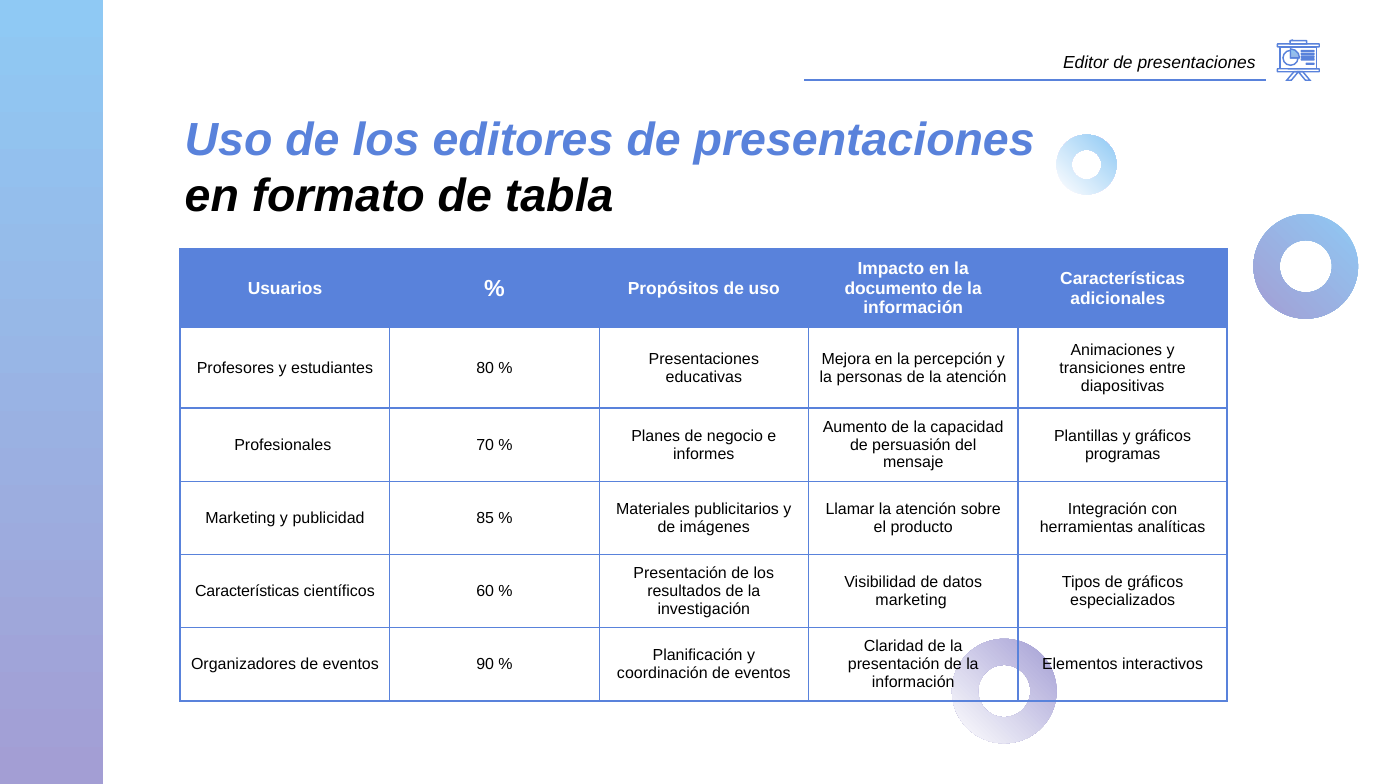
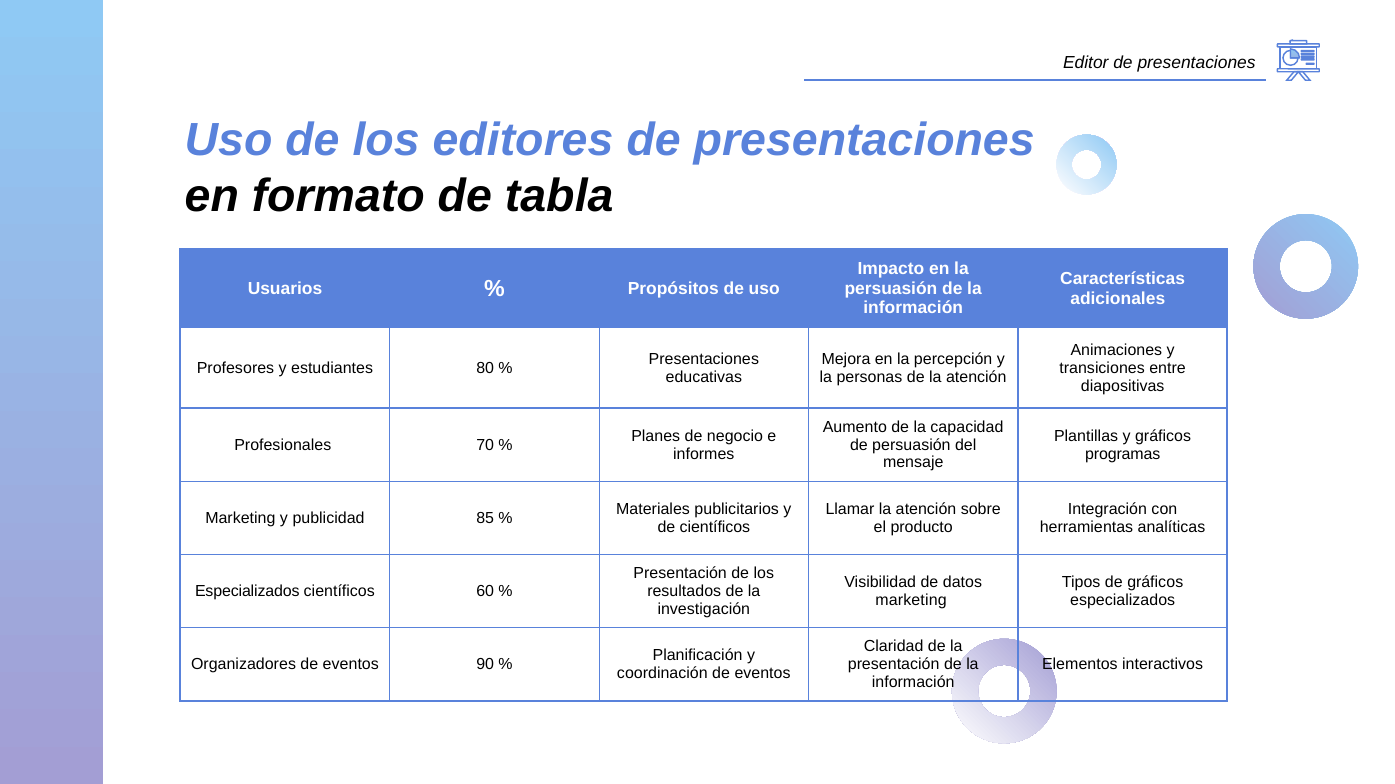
documento: documento -> persuasión (891, 289)
de imágenes: imágenes -> científicos (715, 527)
Características: Características -> Especializados (247, 592)
